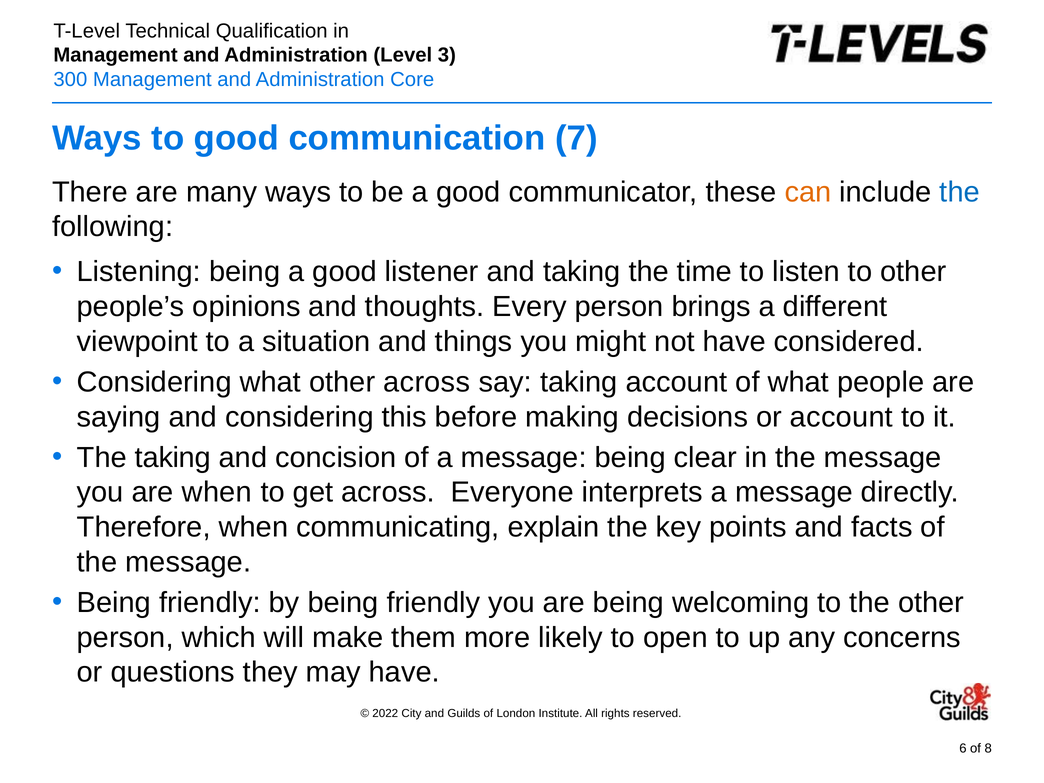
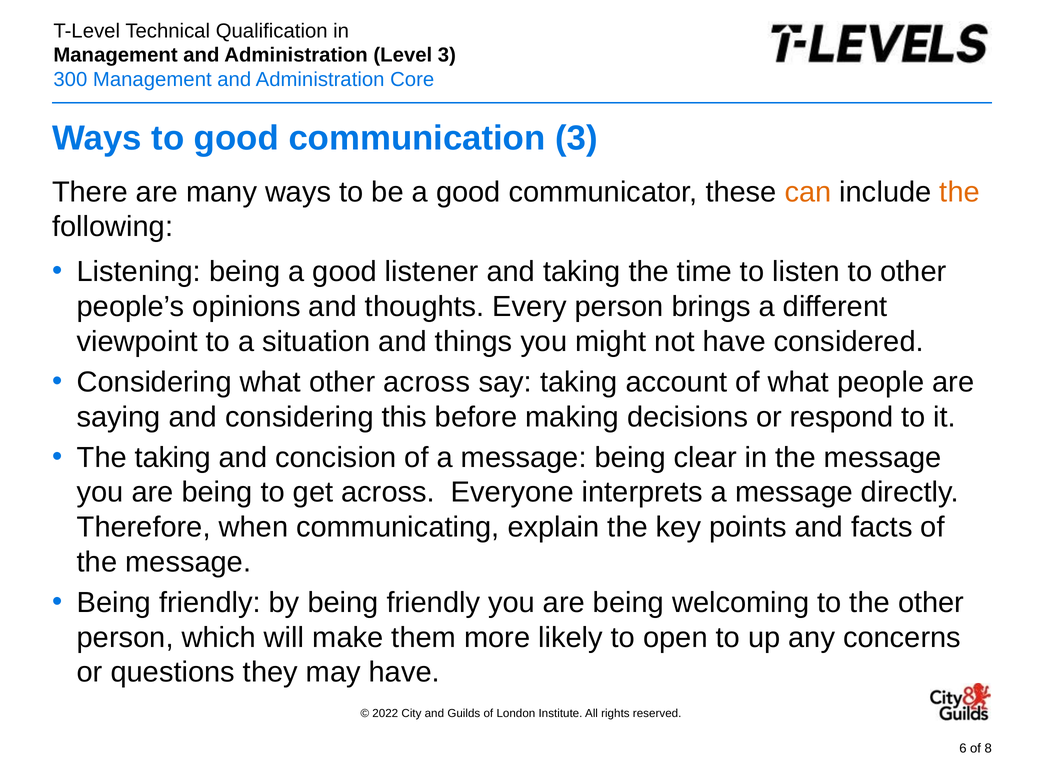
communication 7: 7 -> 3 (576, 138)
the colour: blue -> orange (960, 192)
or account: account -> respond (842, 417)
when: when -> being (217, 492)
